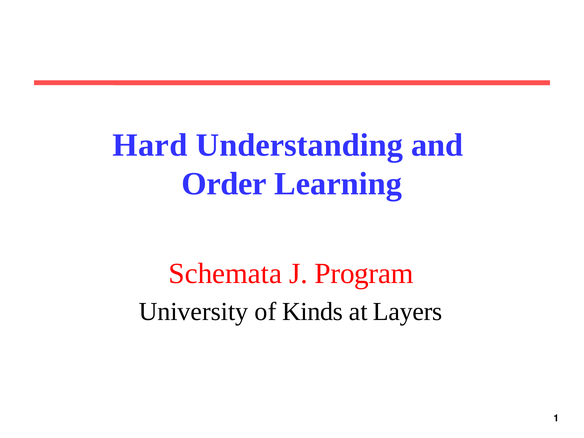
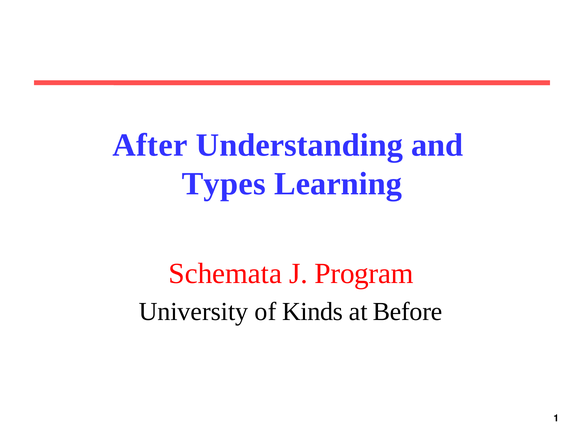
Hard: Hard -> After (150, 145)
Order: Order -> Types (224, 184)
Layers: Layers -> Before (408, 312)
